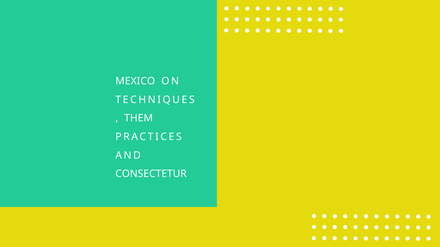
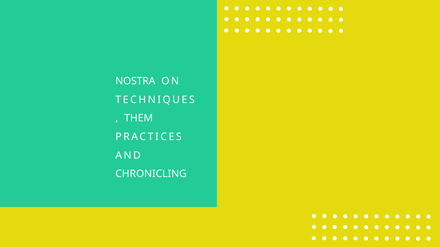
MEXICO: MEXICO -> NOSTRA (135, 81)
CONSECTETUR: CONSECTETUR -> CHRONICLING (151, 174)
